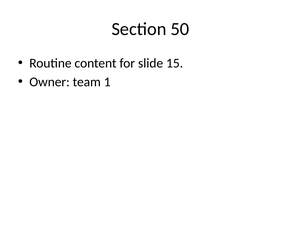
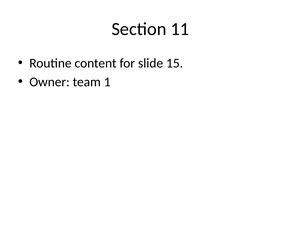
50: 50 -> 11 (180, 29)
